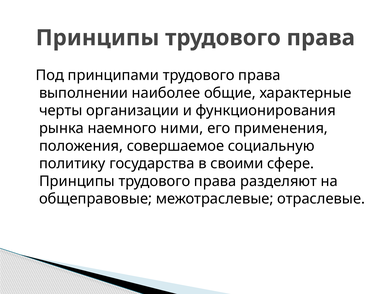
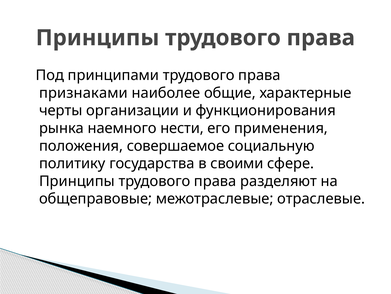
выполнении: выполнении -> признаками (83, 93)
ними: ними -> нести (182, 128)
